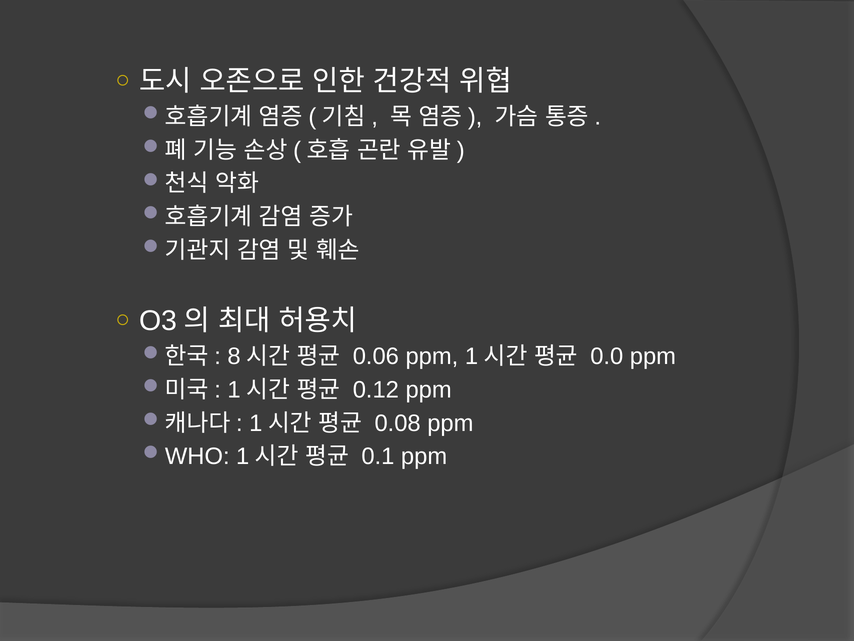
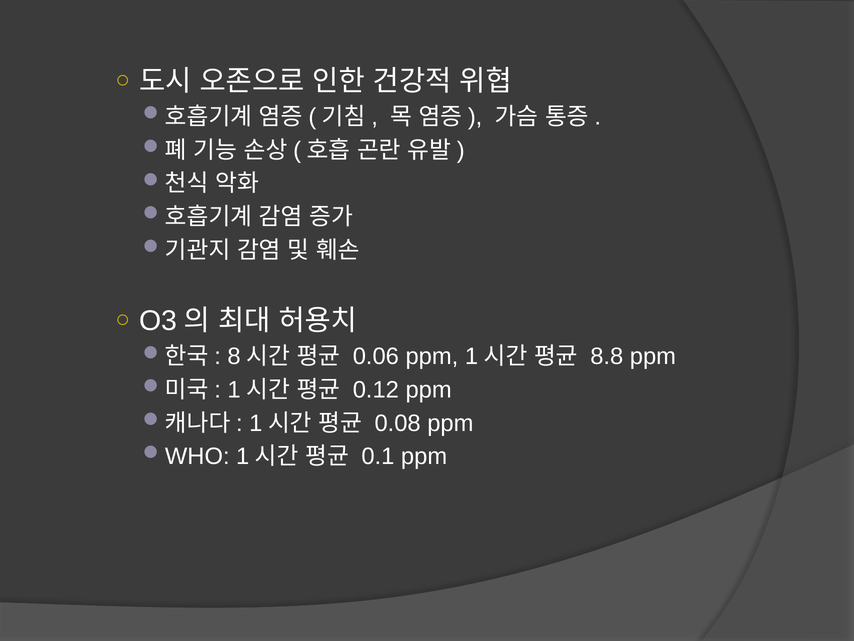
0.0: 0.0 -> 8.8 (607, 356)
